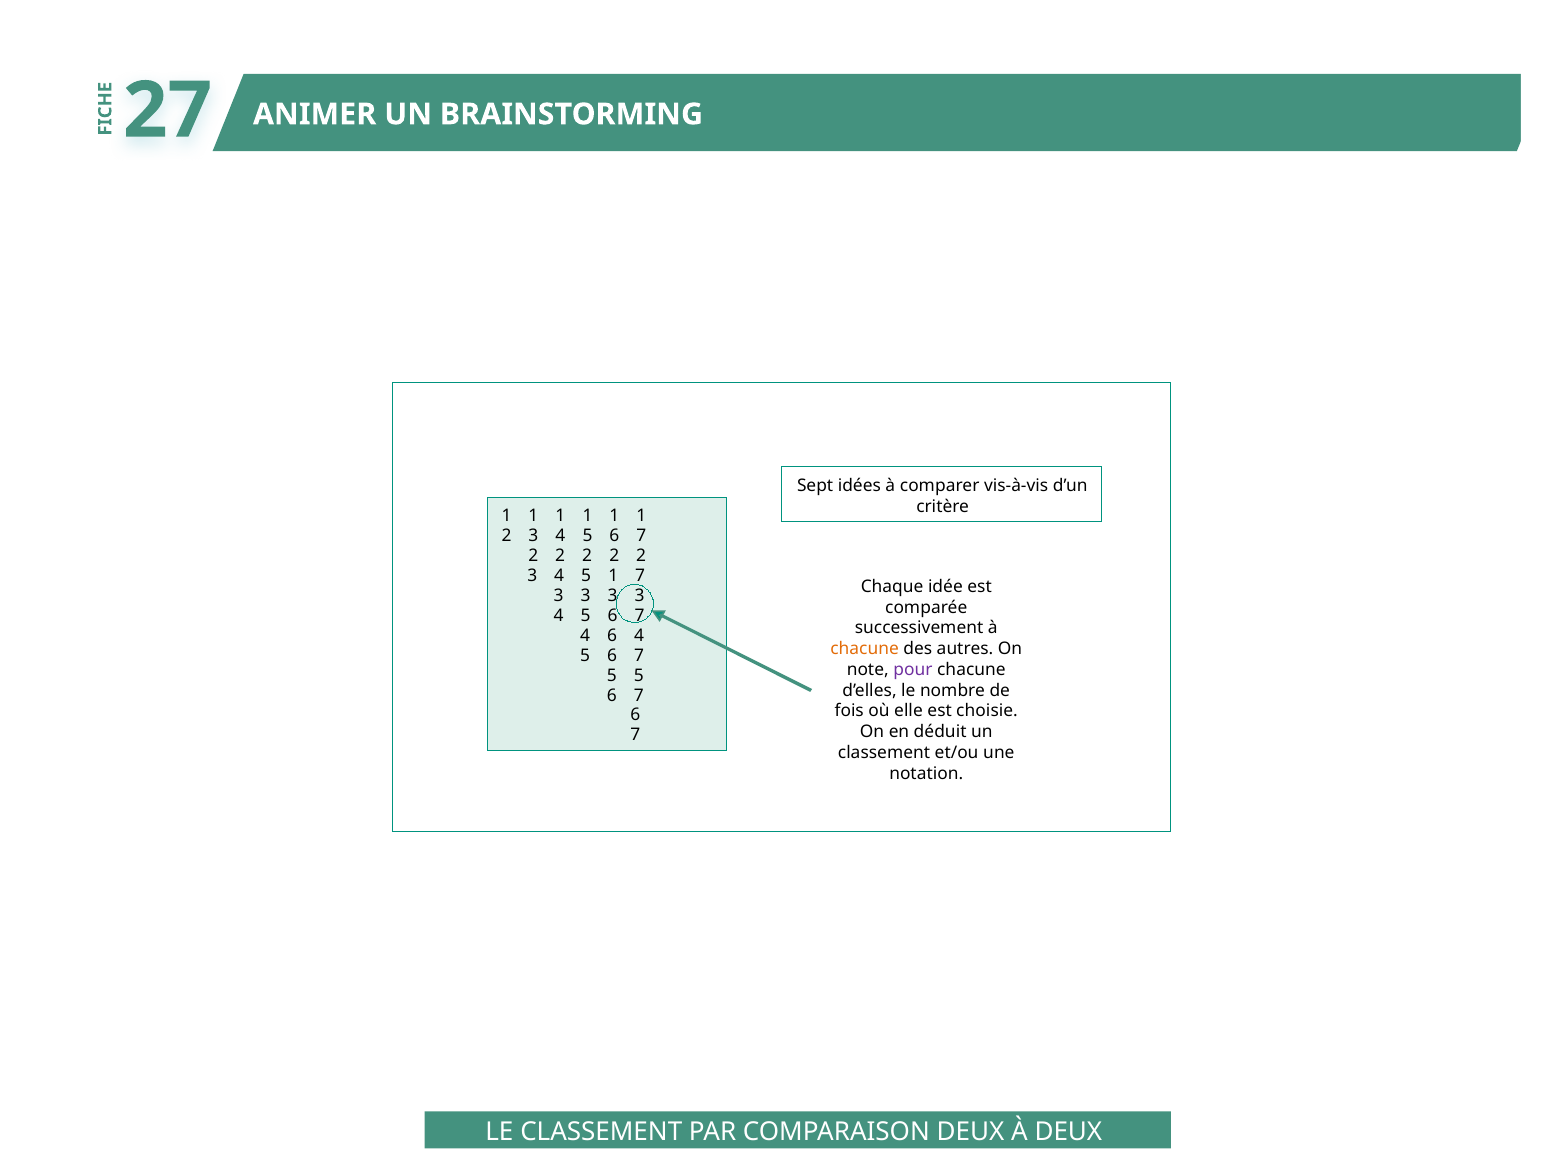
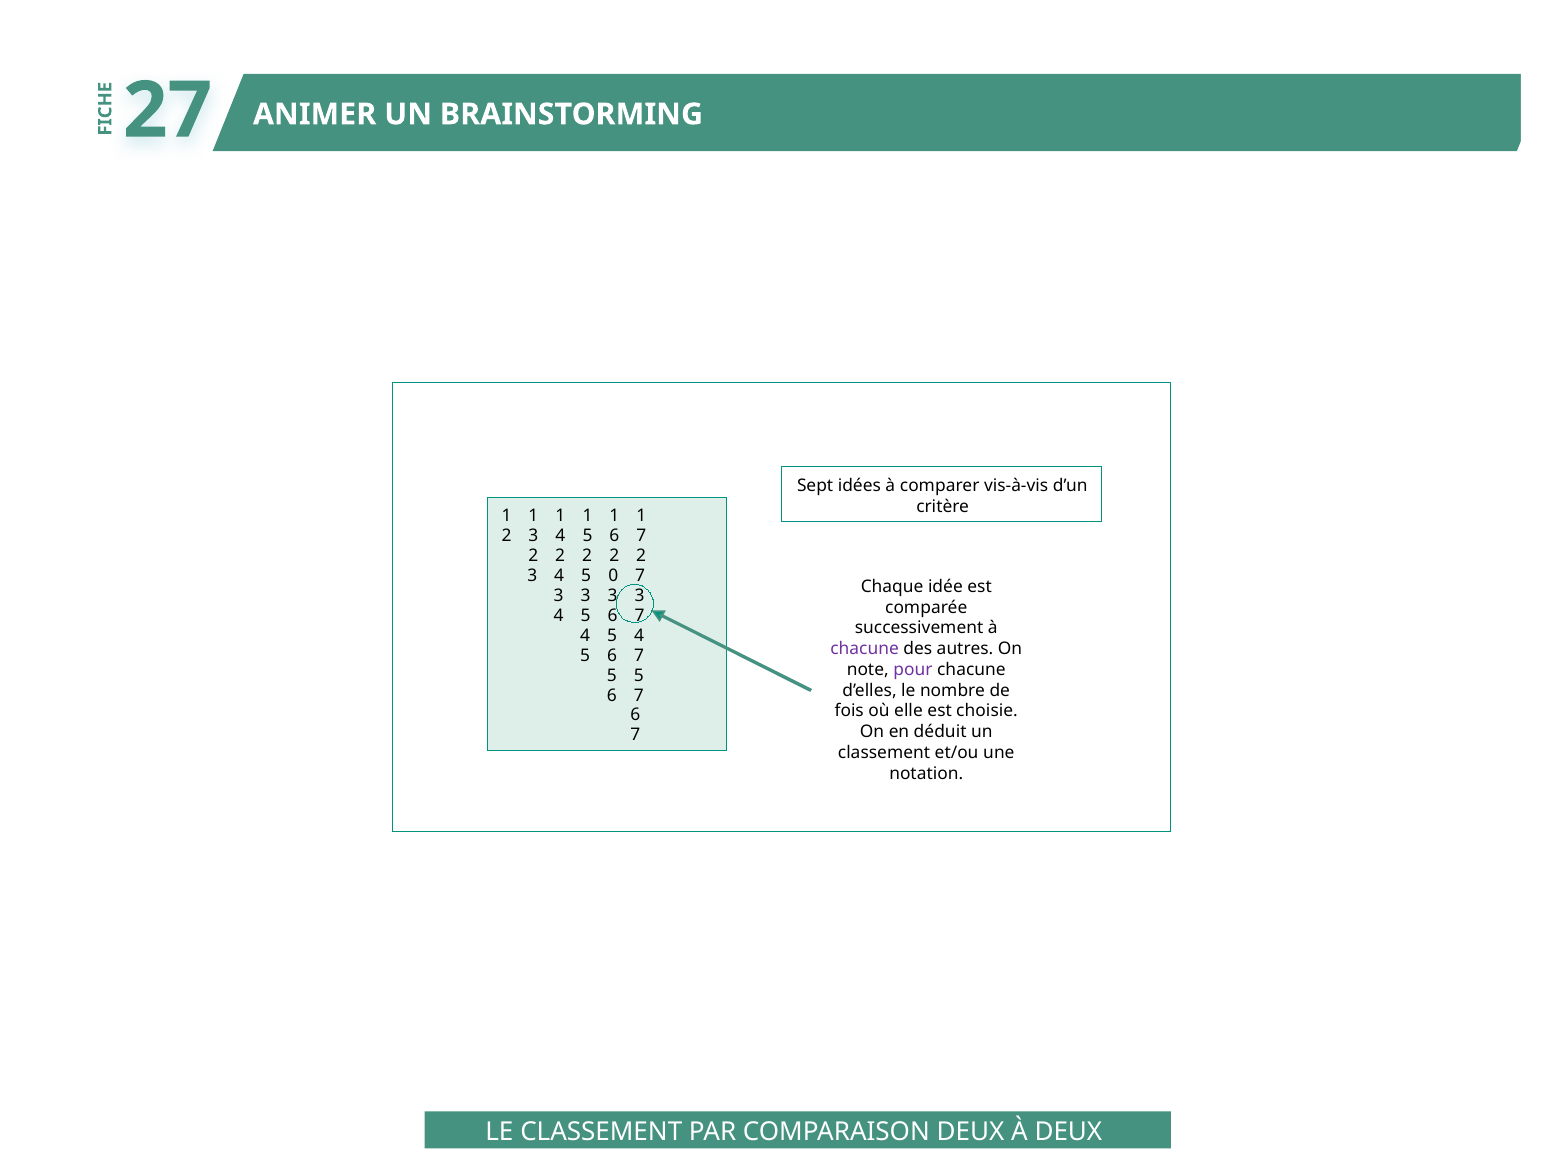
5 1: 1 -> 0 (613, 576)
6: 6 -> 5 (612, 635)
chacune colour: orange -> purple (865, 649)
